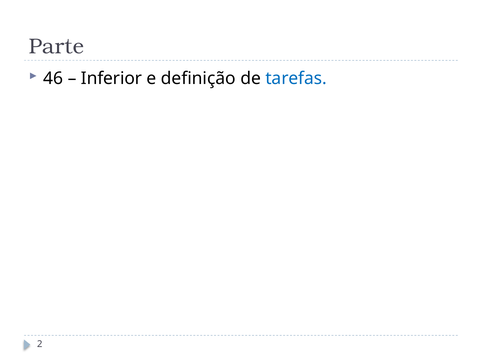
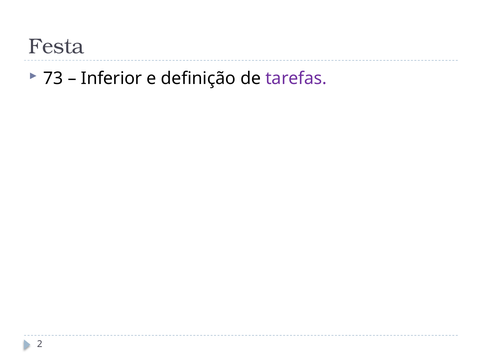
Parte: Parte -> Festa (57, 47)
46: 46 -> 73 (53, 78)
tarefas colour: blue -> purple (296, 78)
